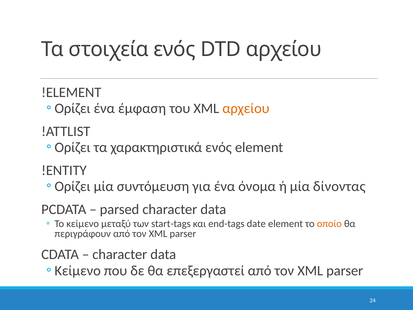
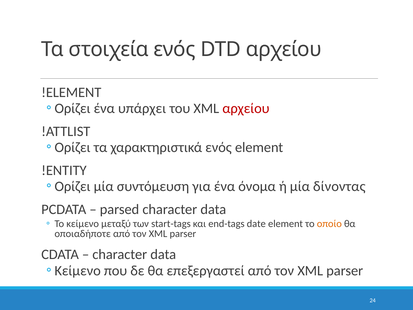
έμφαση: έμφαση -> υπάρχει (142, 108)
αρχείου colour: orange -> red (246, 108)
περιγράφουν: περιγράφουν -> οποιαδήποτε (83, 233)
